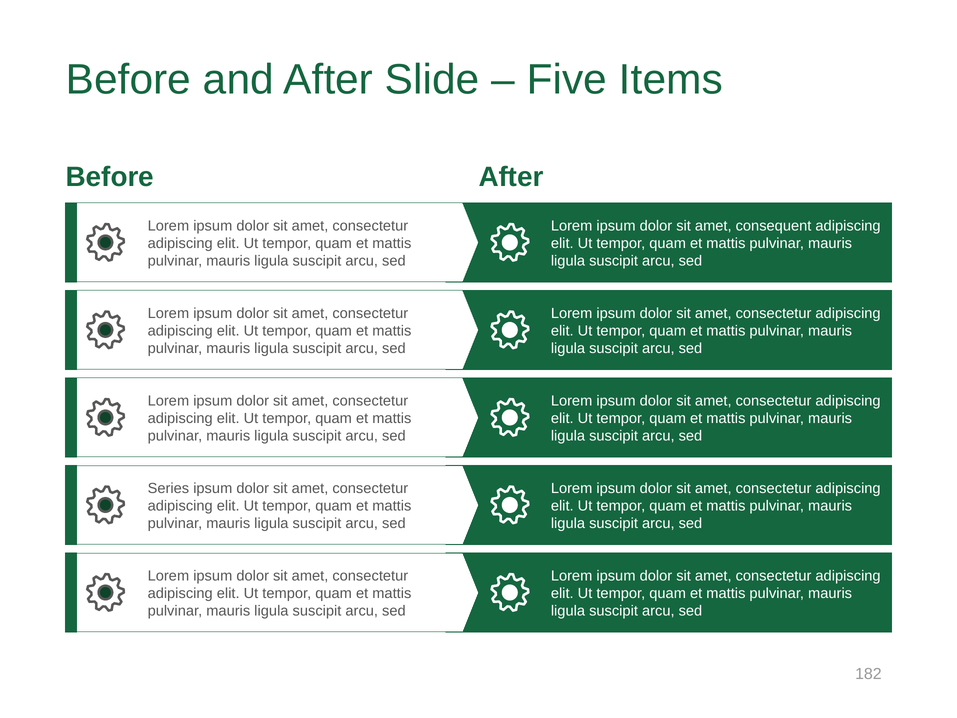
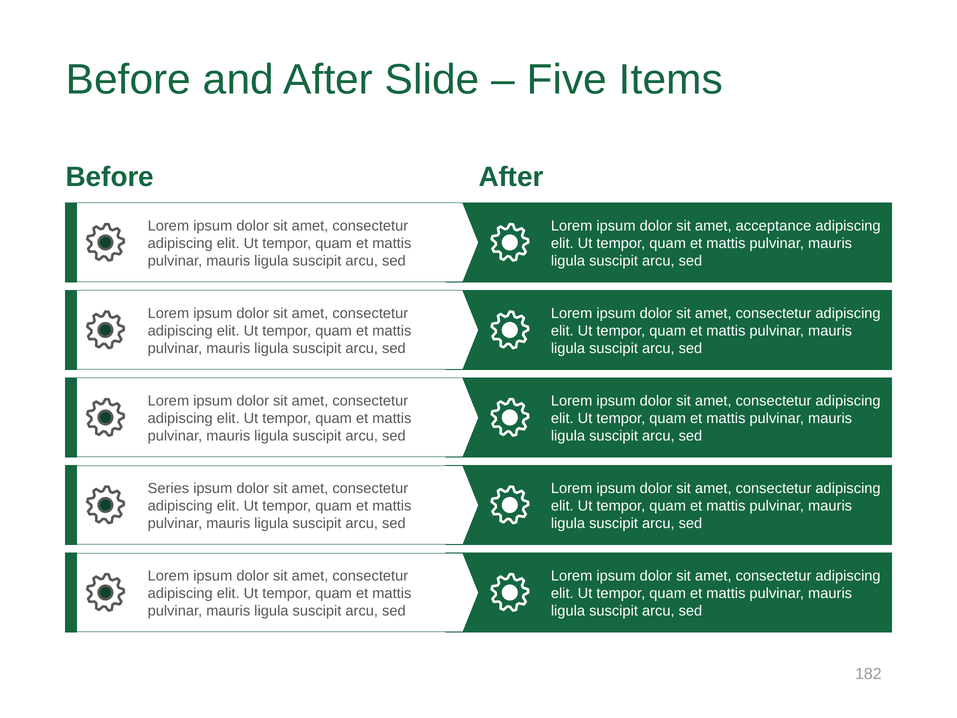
consequent: consequent -> acceptance (773, 226)
